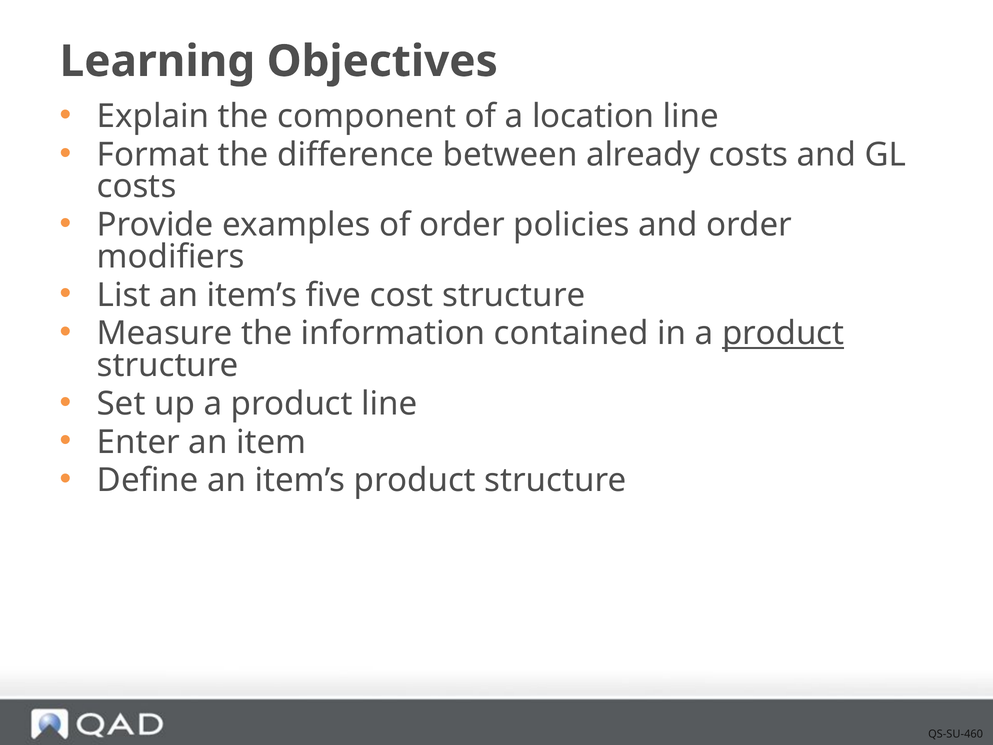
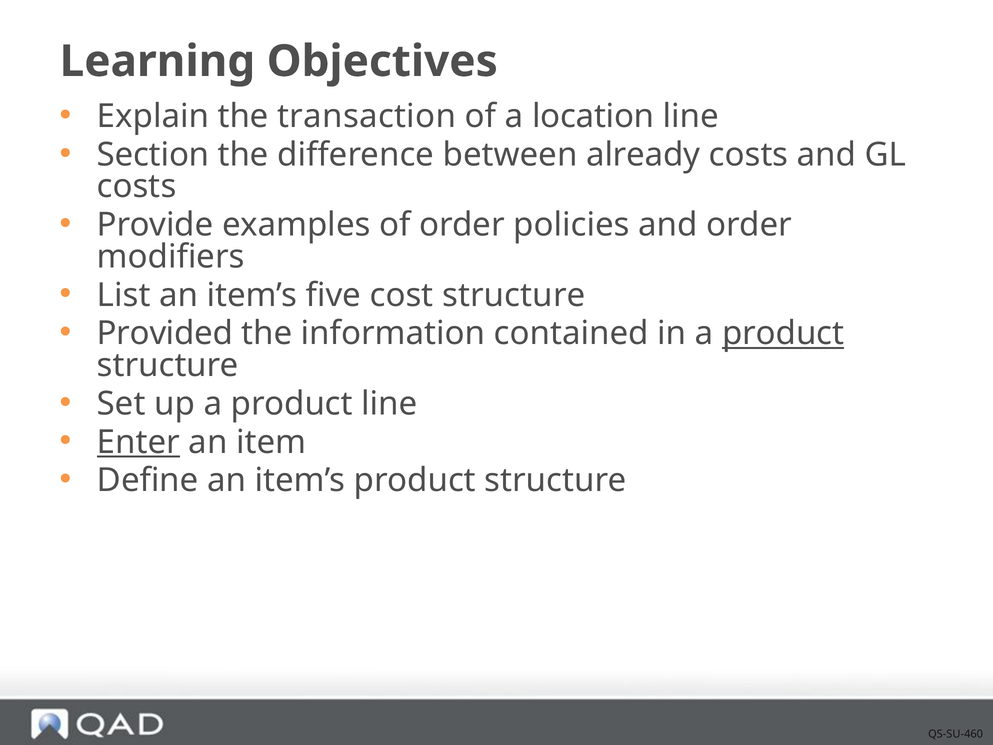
component: component -> transaction (367, 116)
Format: Format -> Section (153, 155)
Measure: Measure -> Provided (165, 333)
Enter underline: none -> present (138, 442)
